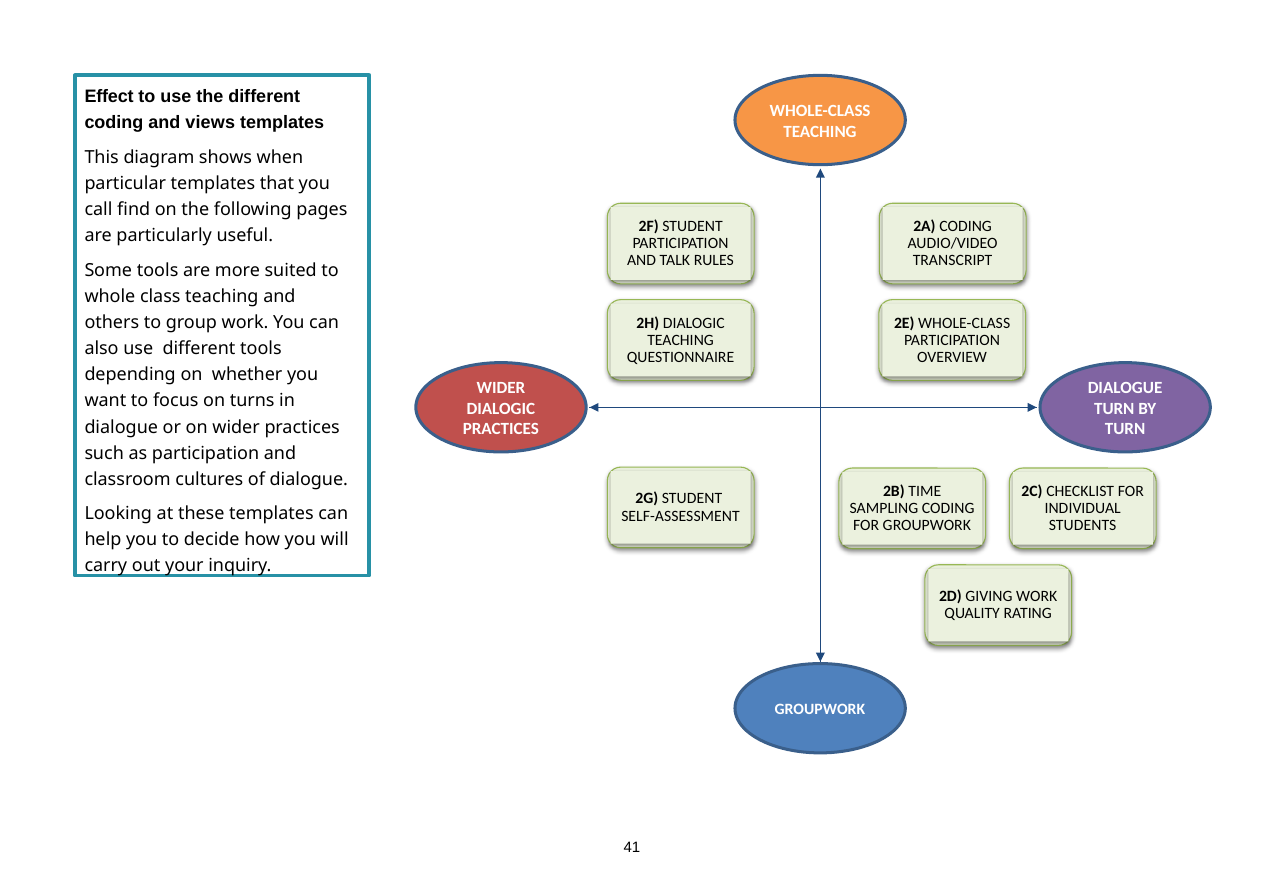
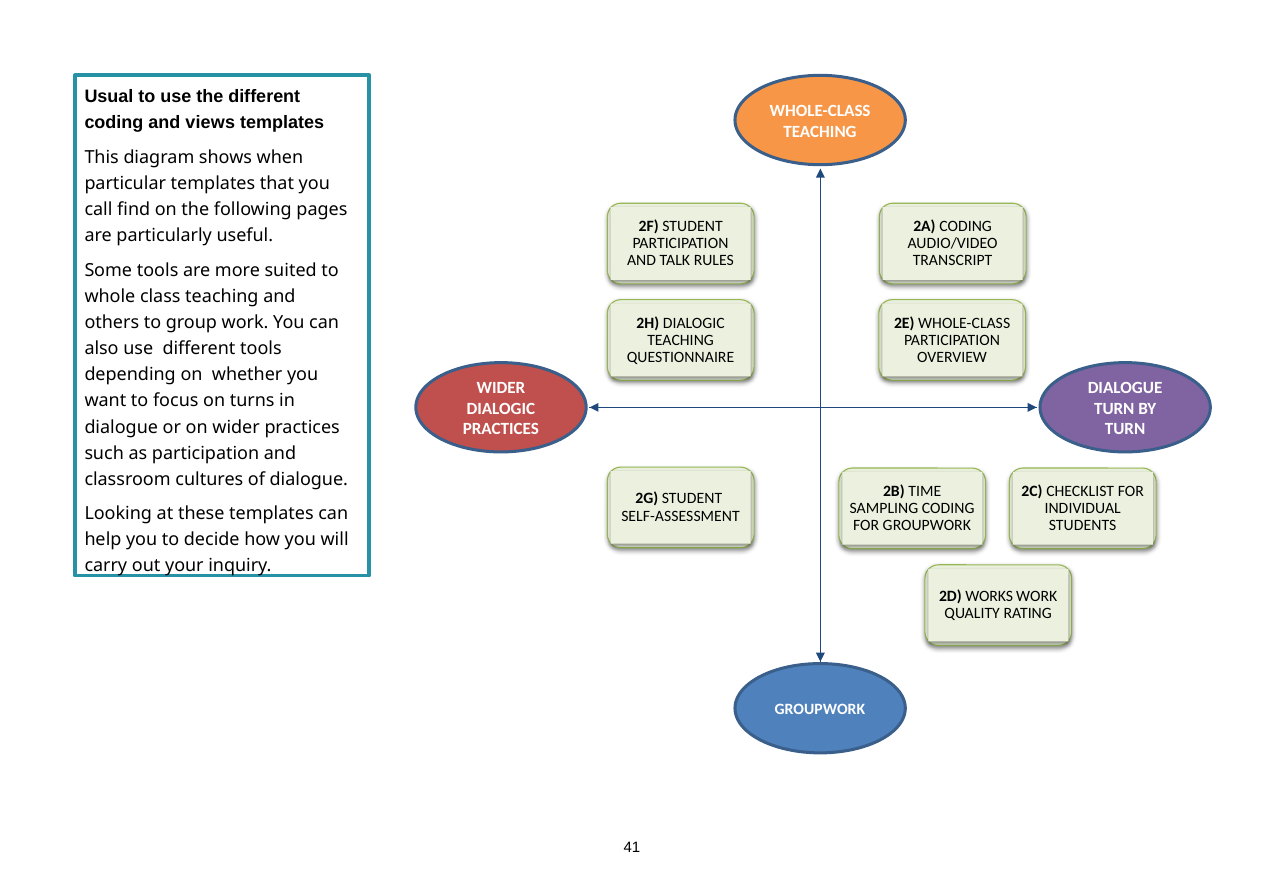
Effect: Effect -> Usual (109, 97)
GIVING: GIVING -> WORKS (989, 597)
